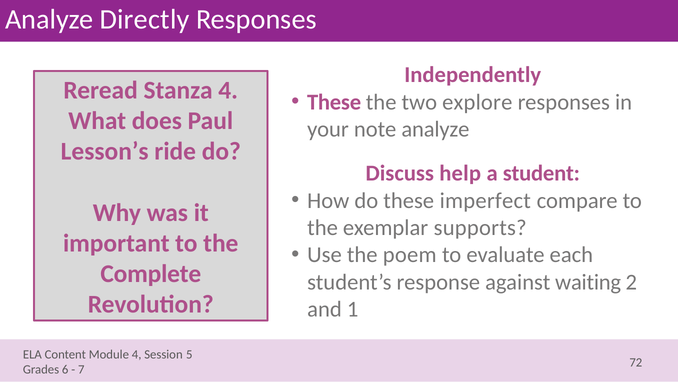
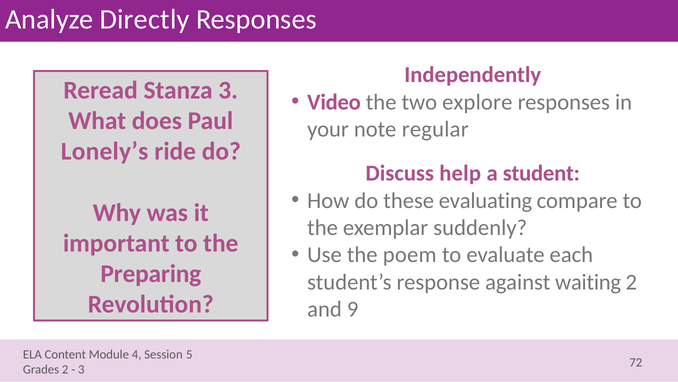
Stanza 4: 4 -> 3 (228, 90)
These: These -> Video (334, 102)
note analyze: analyze -> regular (435, 129)
Lesson’s: Lesson’s -> Lonely’s (105, 151)
imperfect: imperfect -> evaluating (485, 200)
supports: supports -> suddenly (480, 227)
Complete: Complete -> Preparing (151, 273)
1: 1 -> 9 (353, 309)
6: 6 -> 2 (65, 369)
7: 7 -> 3 (81, 369)
